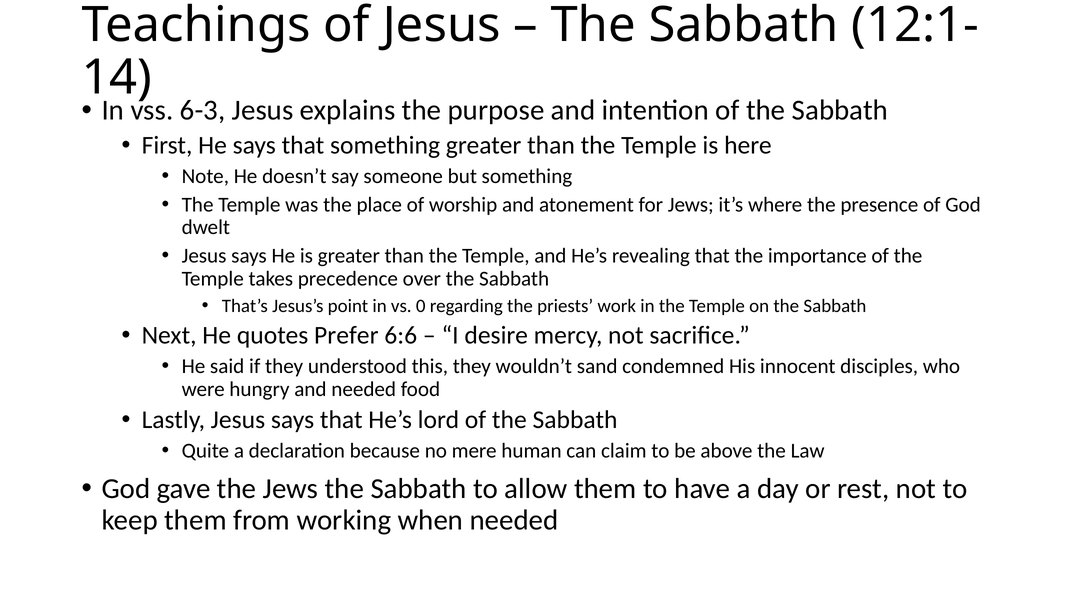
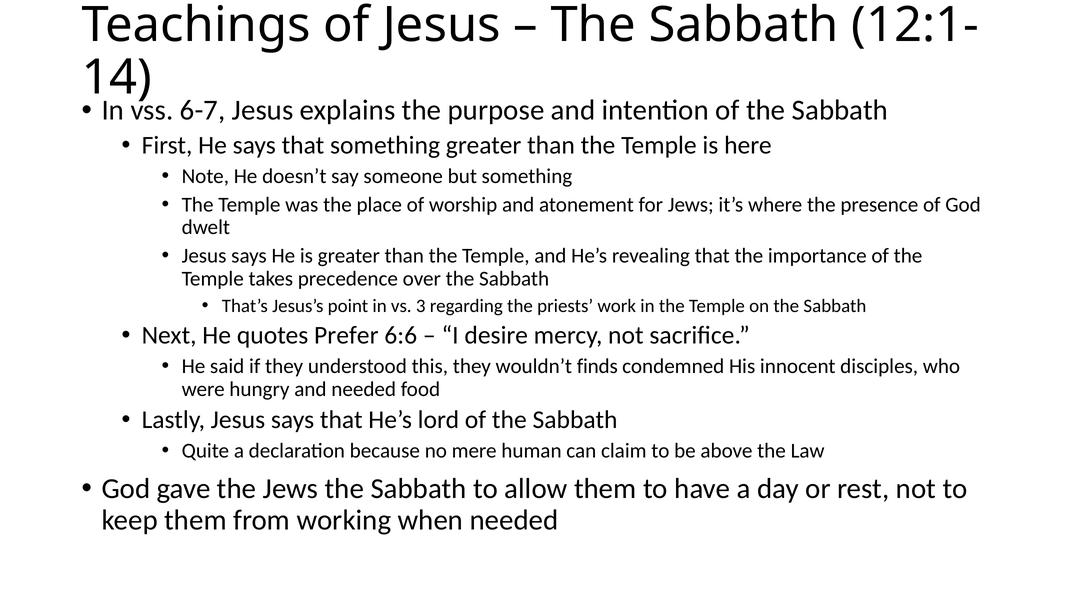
6-3: 6-3 -> 6-7 (203, 110)
0: 0 -> 3 (421, 306)
sand: sand -> finds (597, 366)
